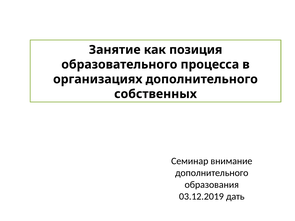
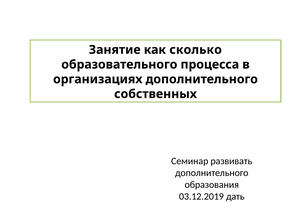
позиция: позиция -> сколько (196, 50)
внимание: внимание -> развивать (231, 161)
